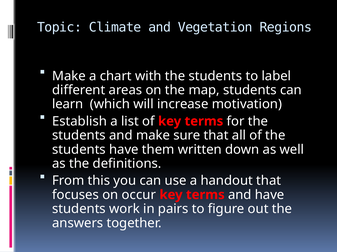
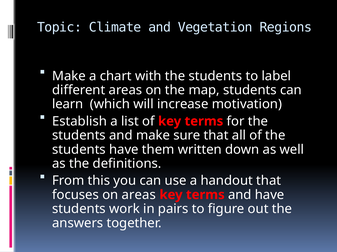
on occur: occur -> areas (139, 195)
